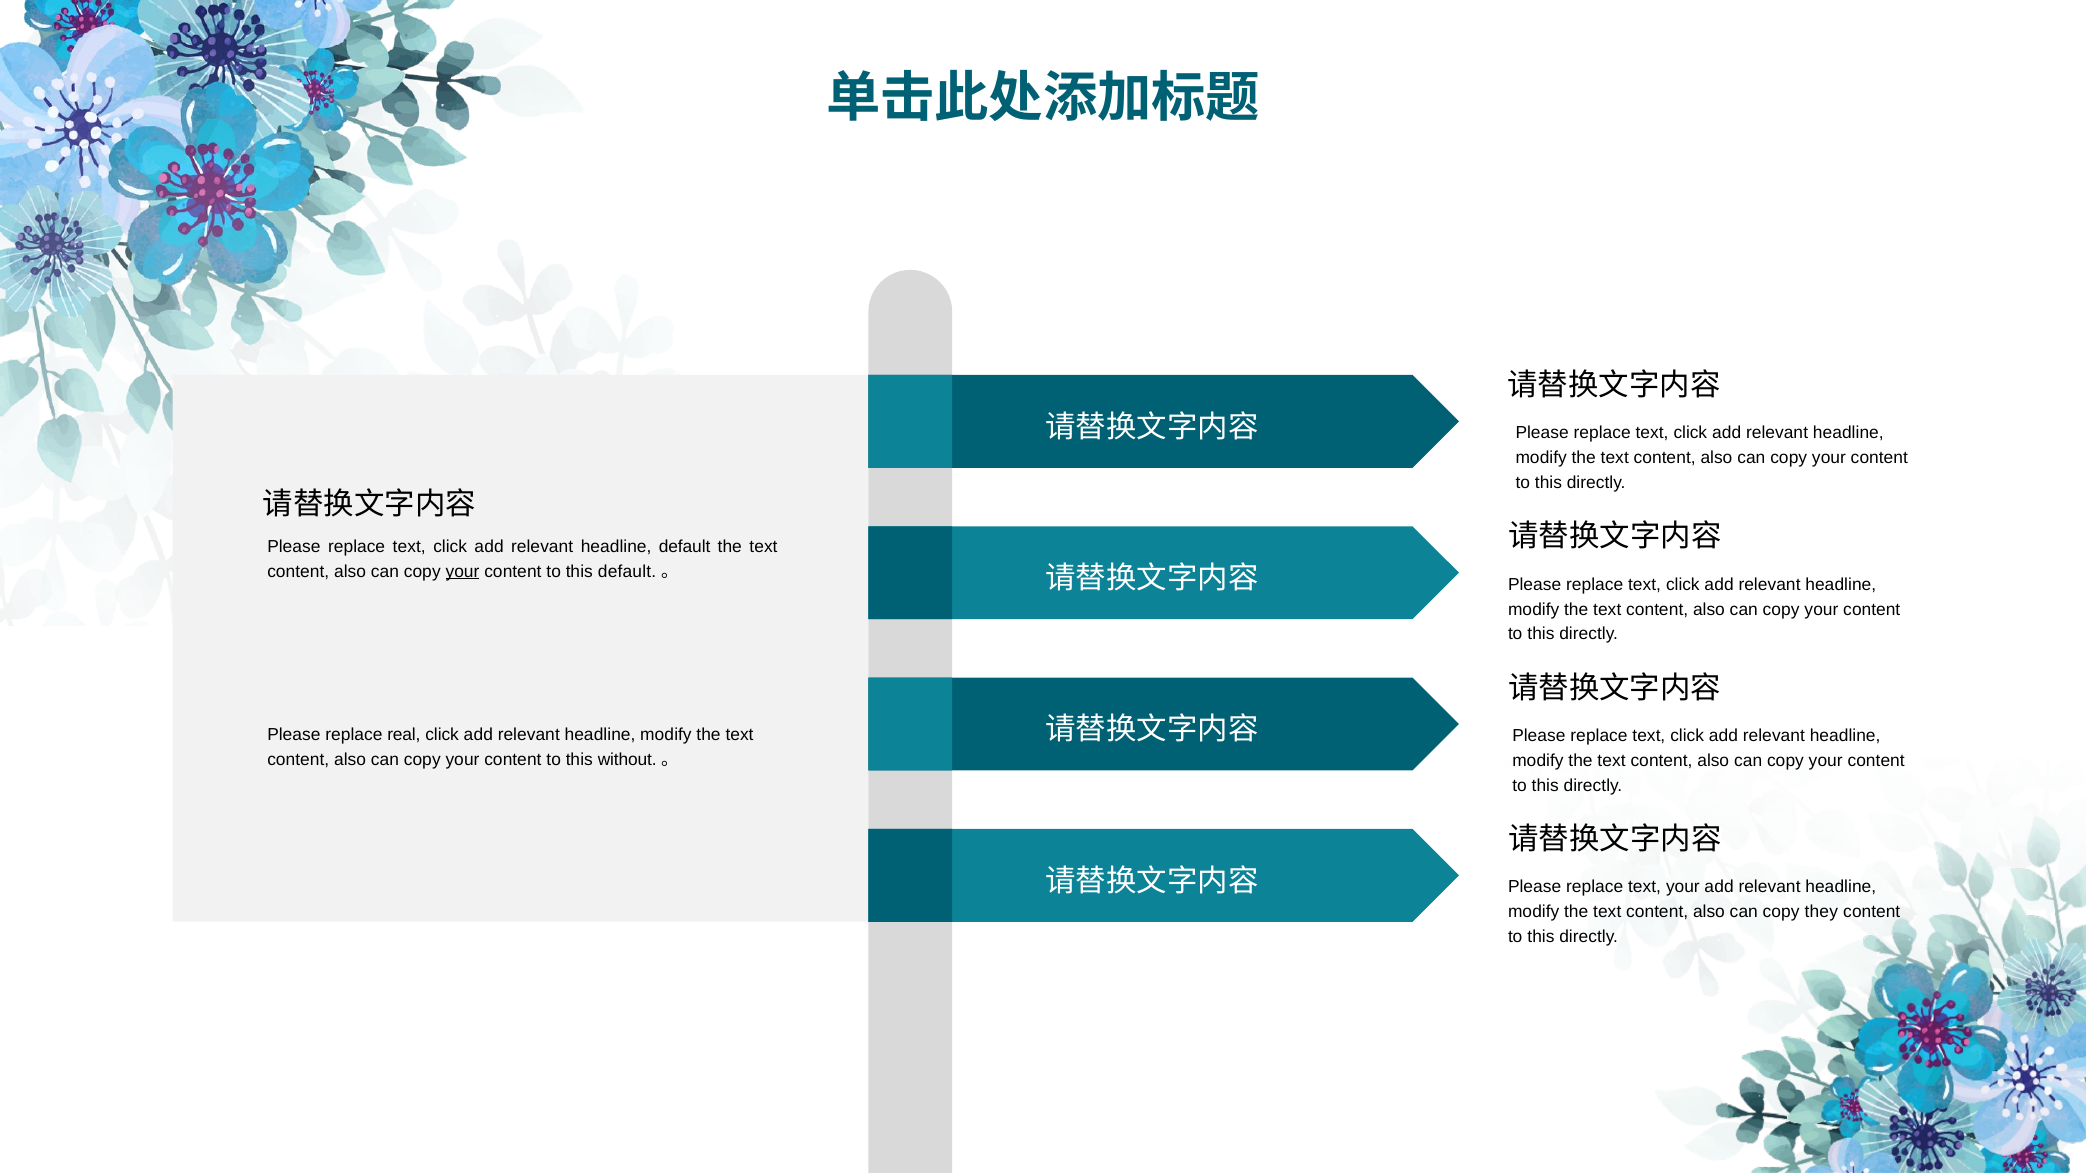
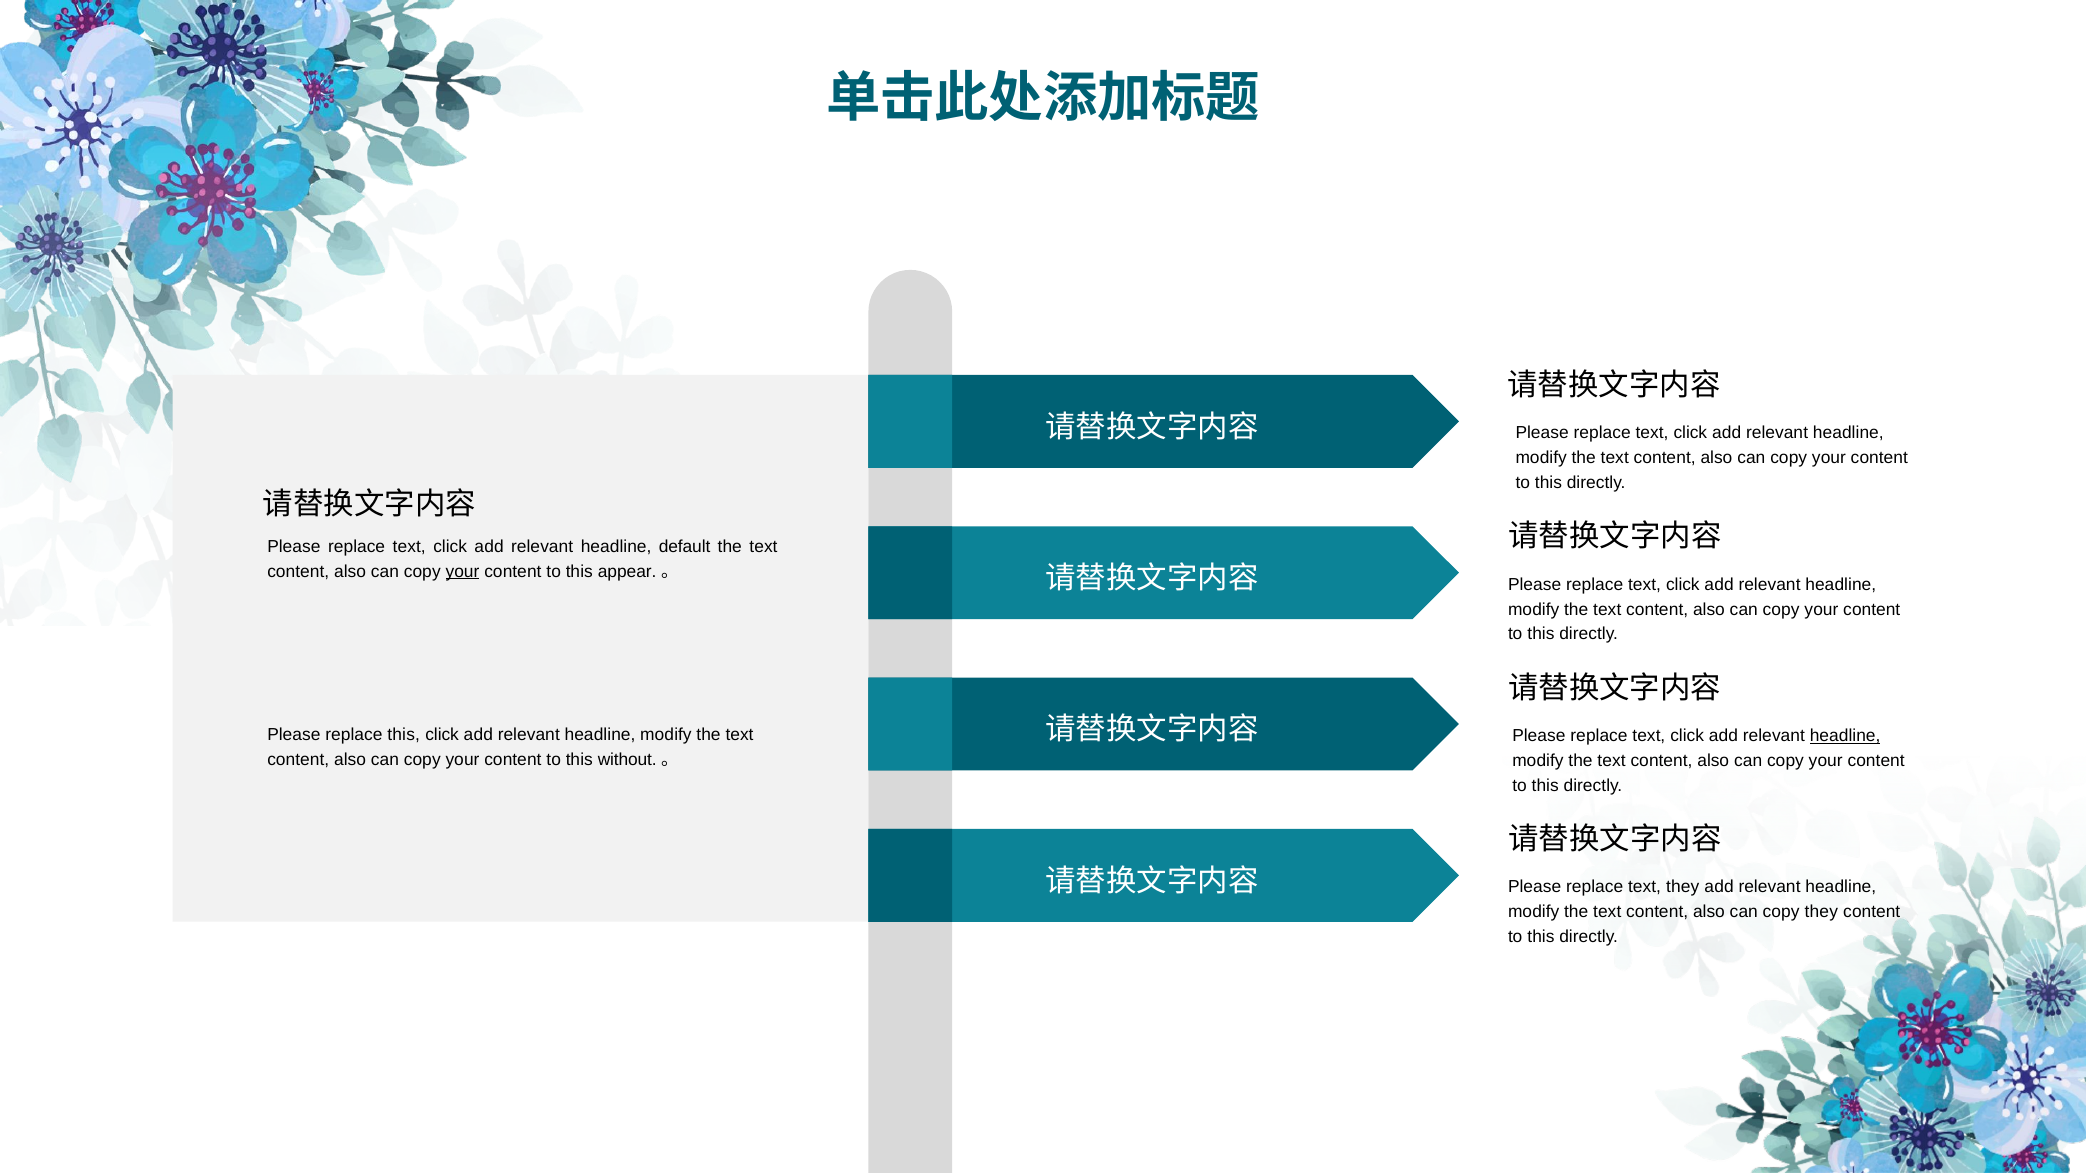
this default: default -> appear (627, 572)
replace real: real -> this (404, 735)
headline underline: none -> present (1845, 736)
text your: your -> they (1683, 887)
